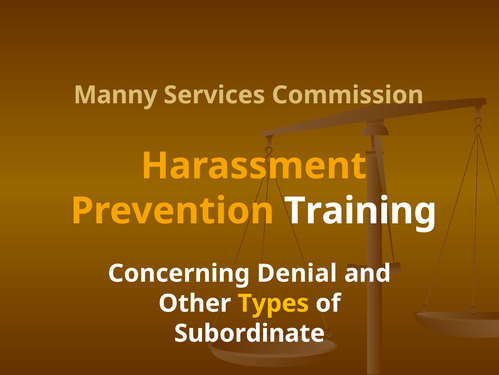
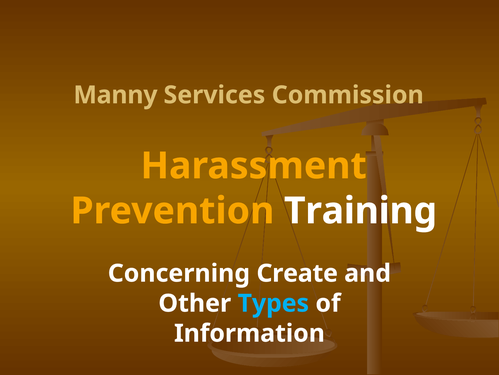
Denial: Denial -> Create (297, 273)
Types colour: yellow -> light blue (273, 303)
Subordinate: Subordinate -> Information (249, 333)
